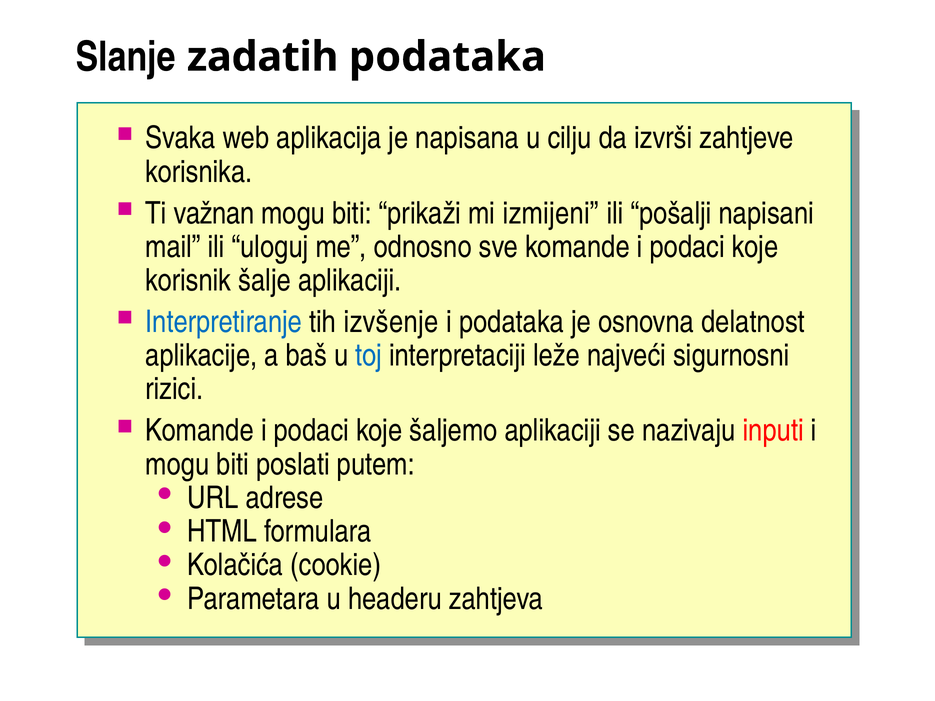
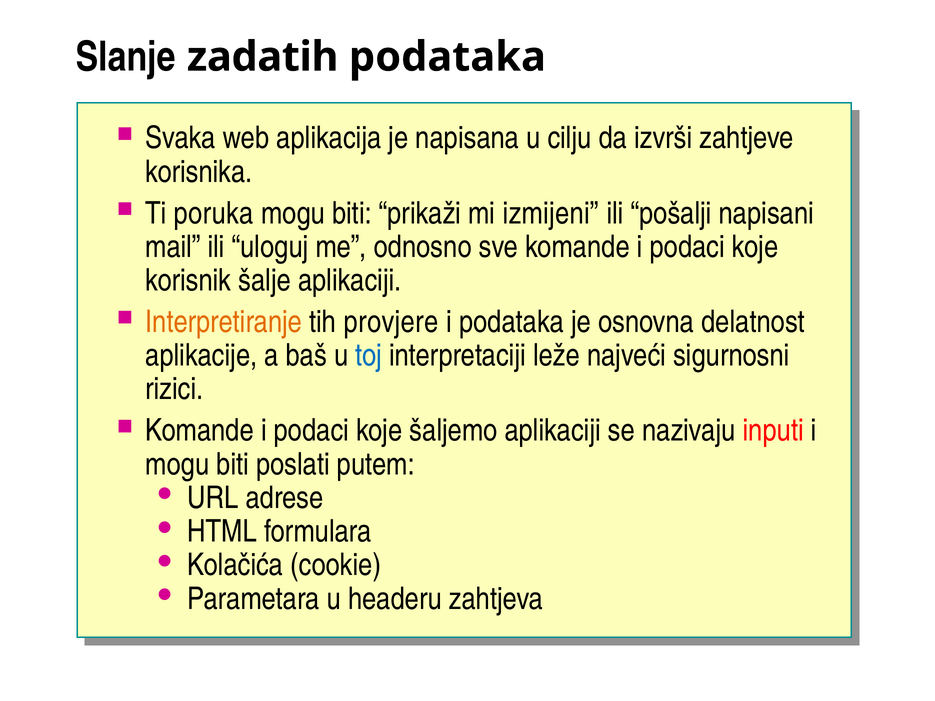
važnan: važnan -> poruka (214, 213)
Interpretiranje colour: blue -> orange (224, 322)
izvšenje: izvšenje -> provjere (391, 322)
